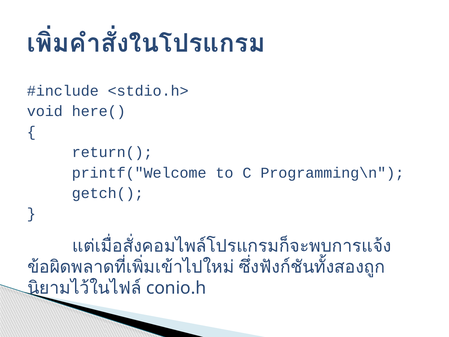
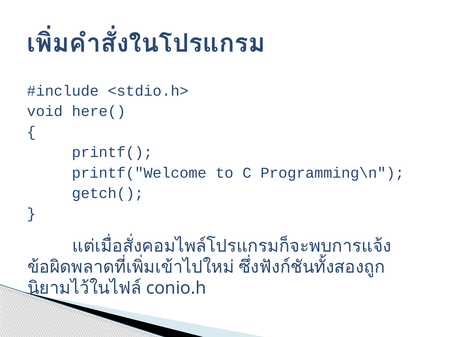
return(: return( -> printf( (112, 152)
